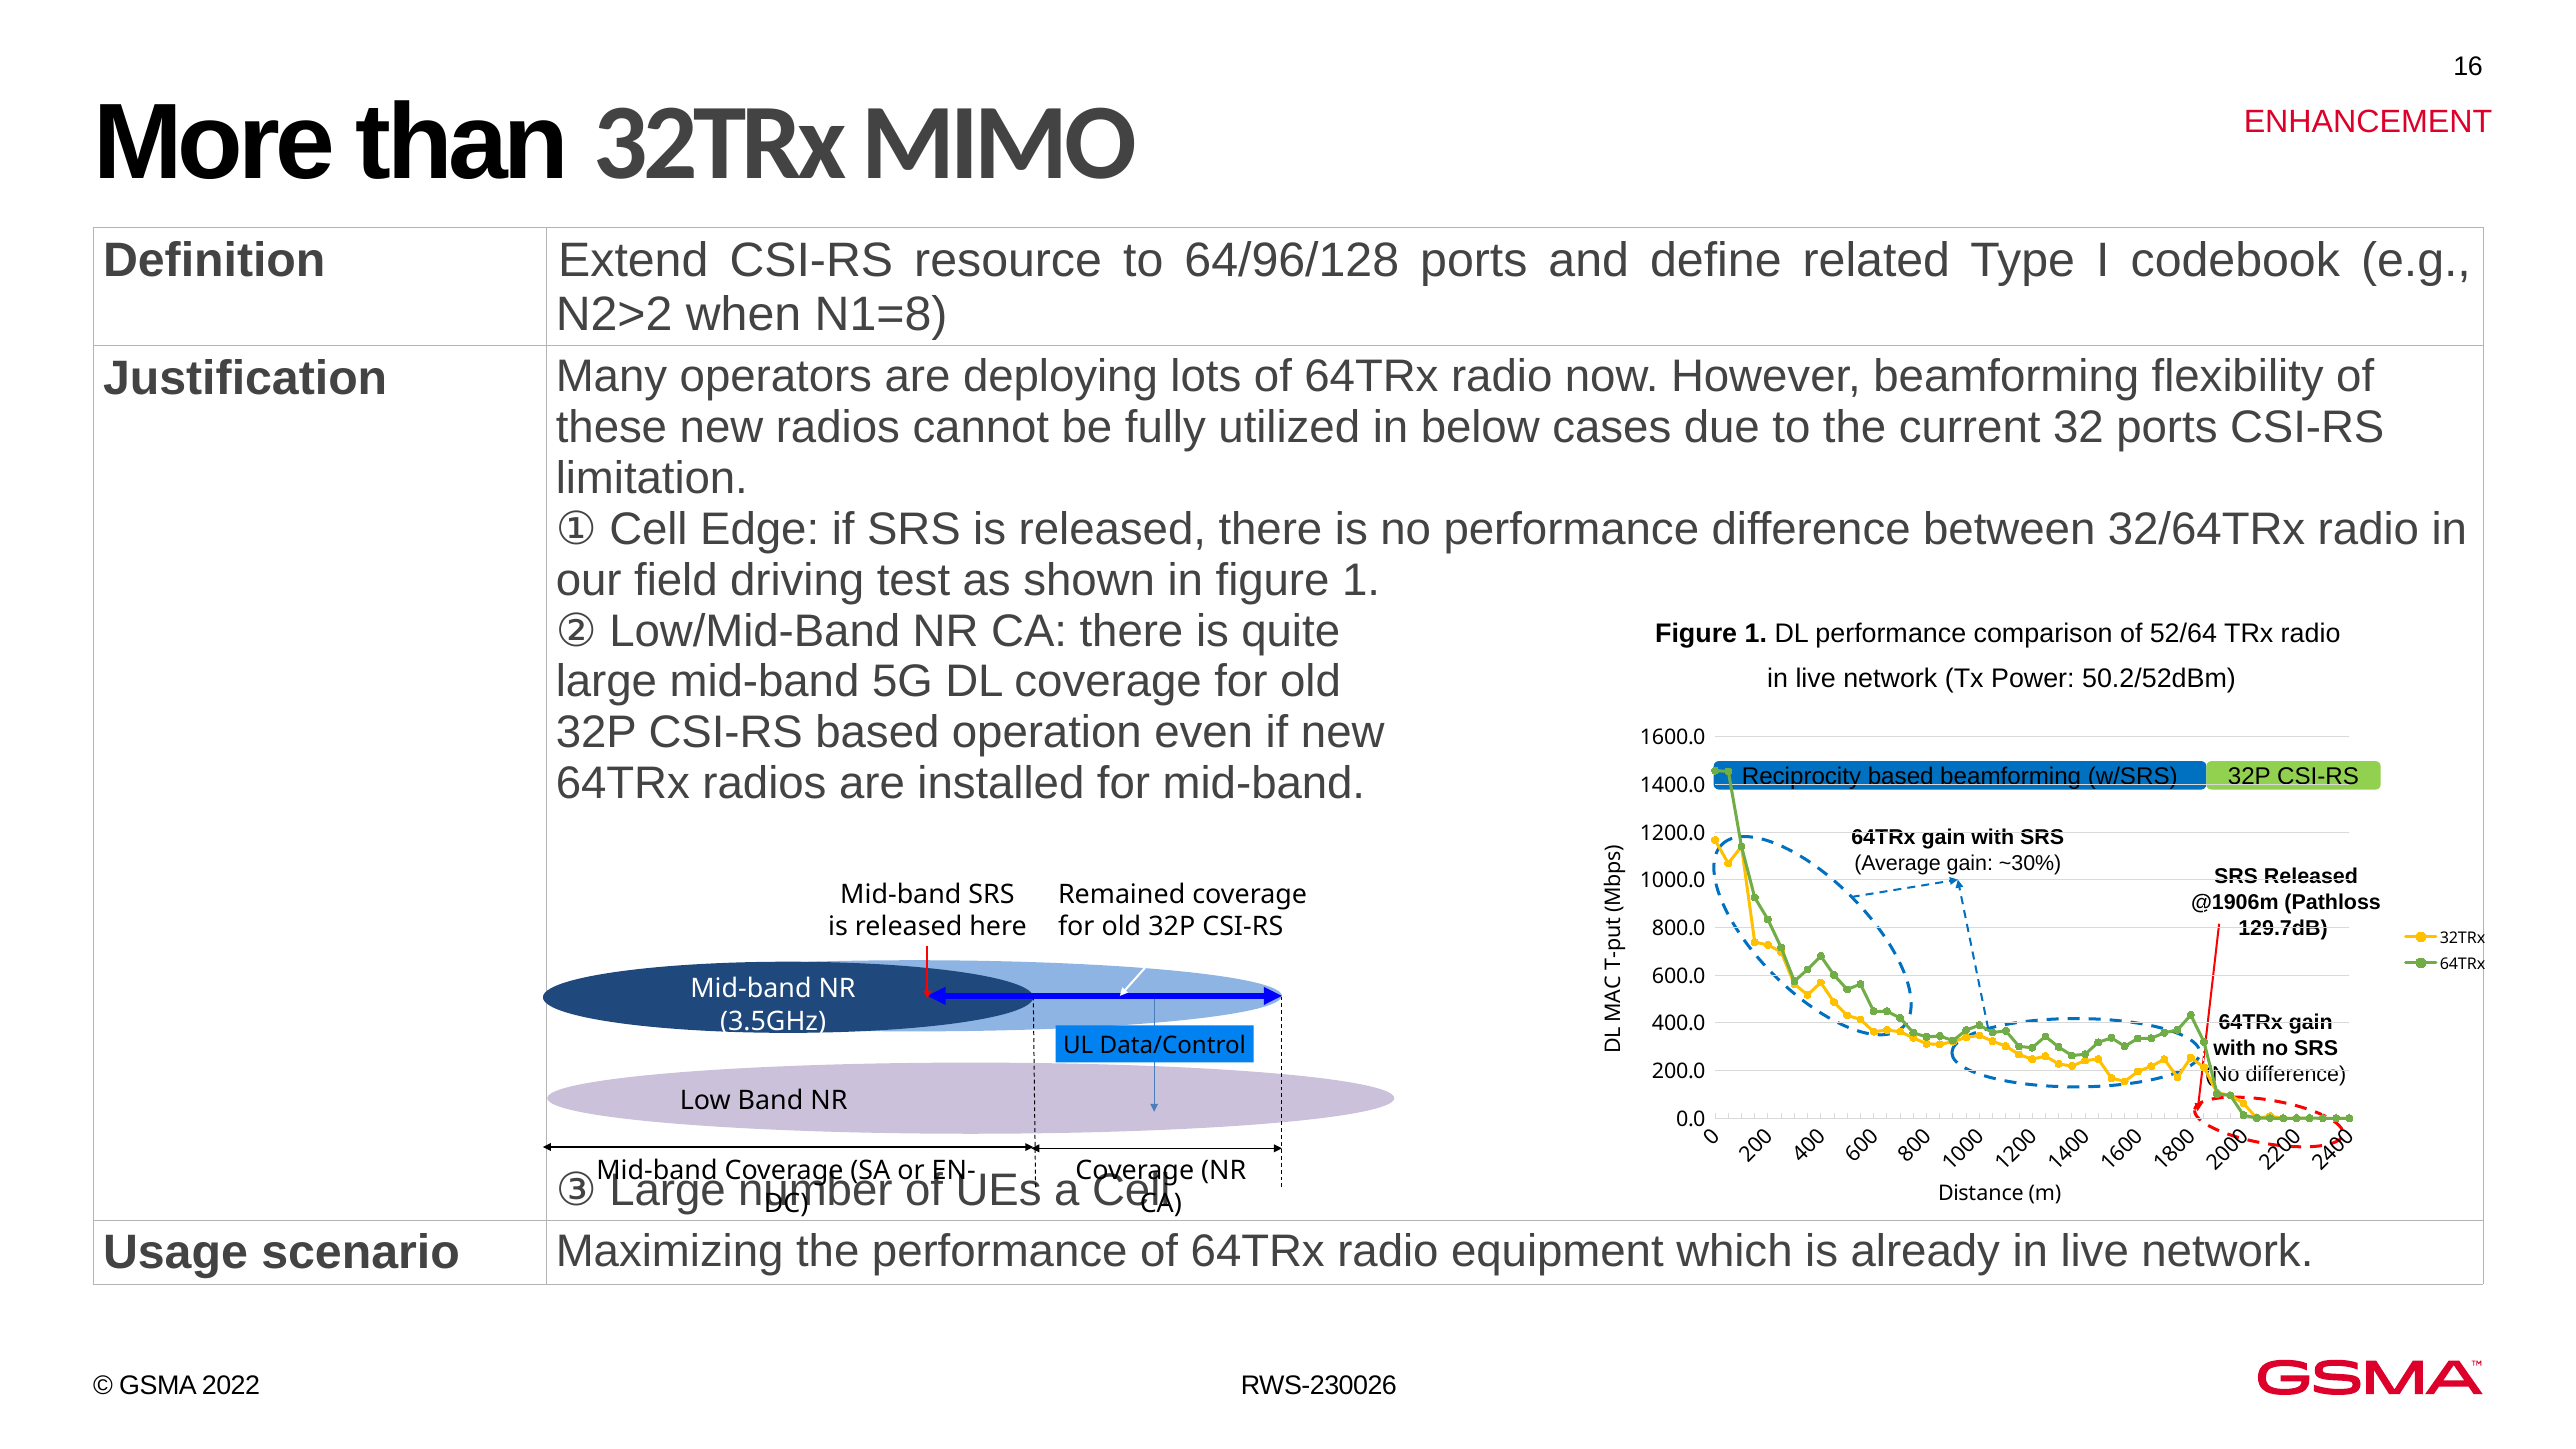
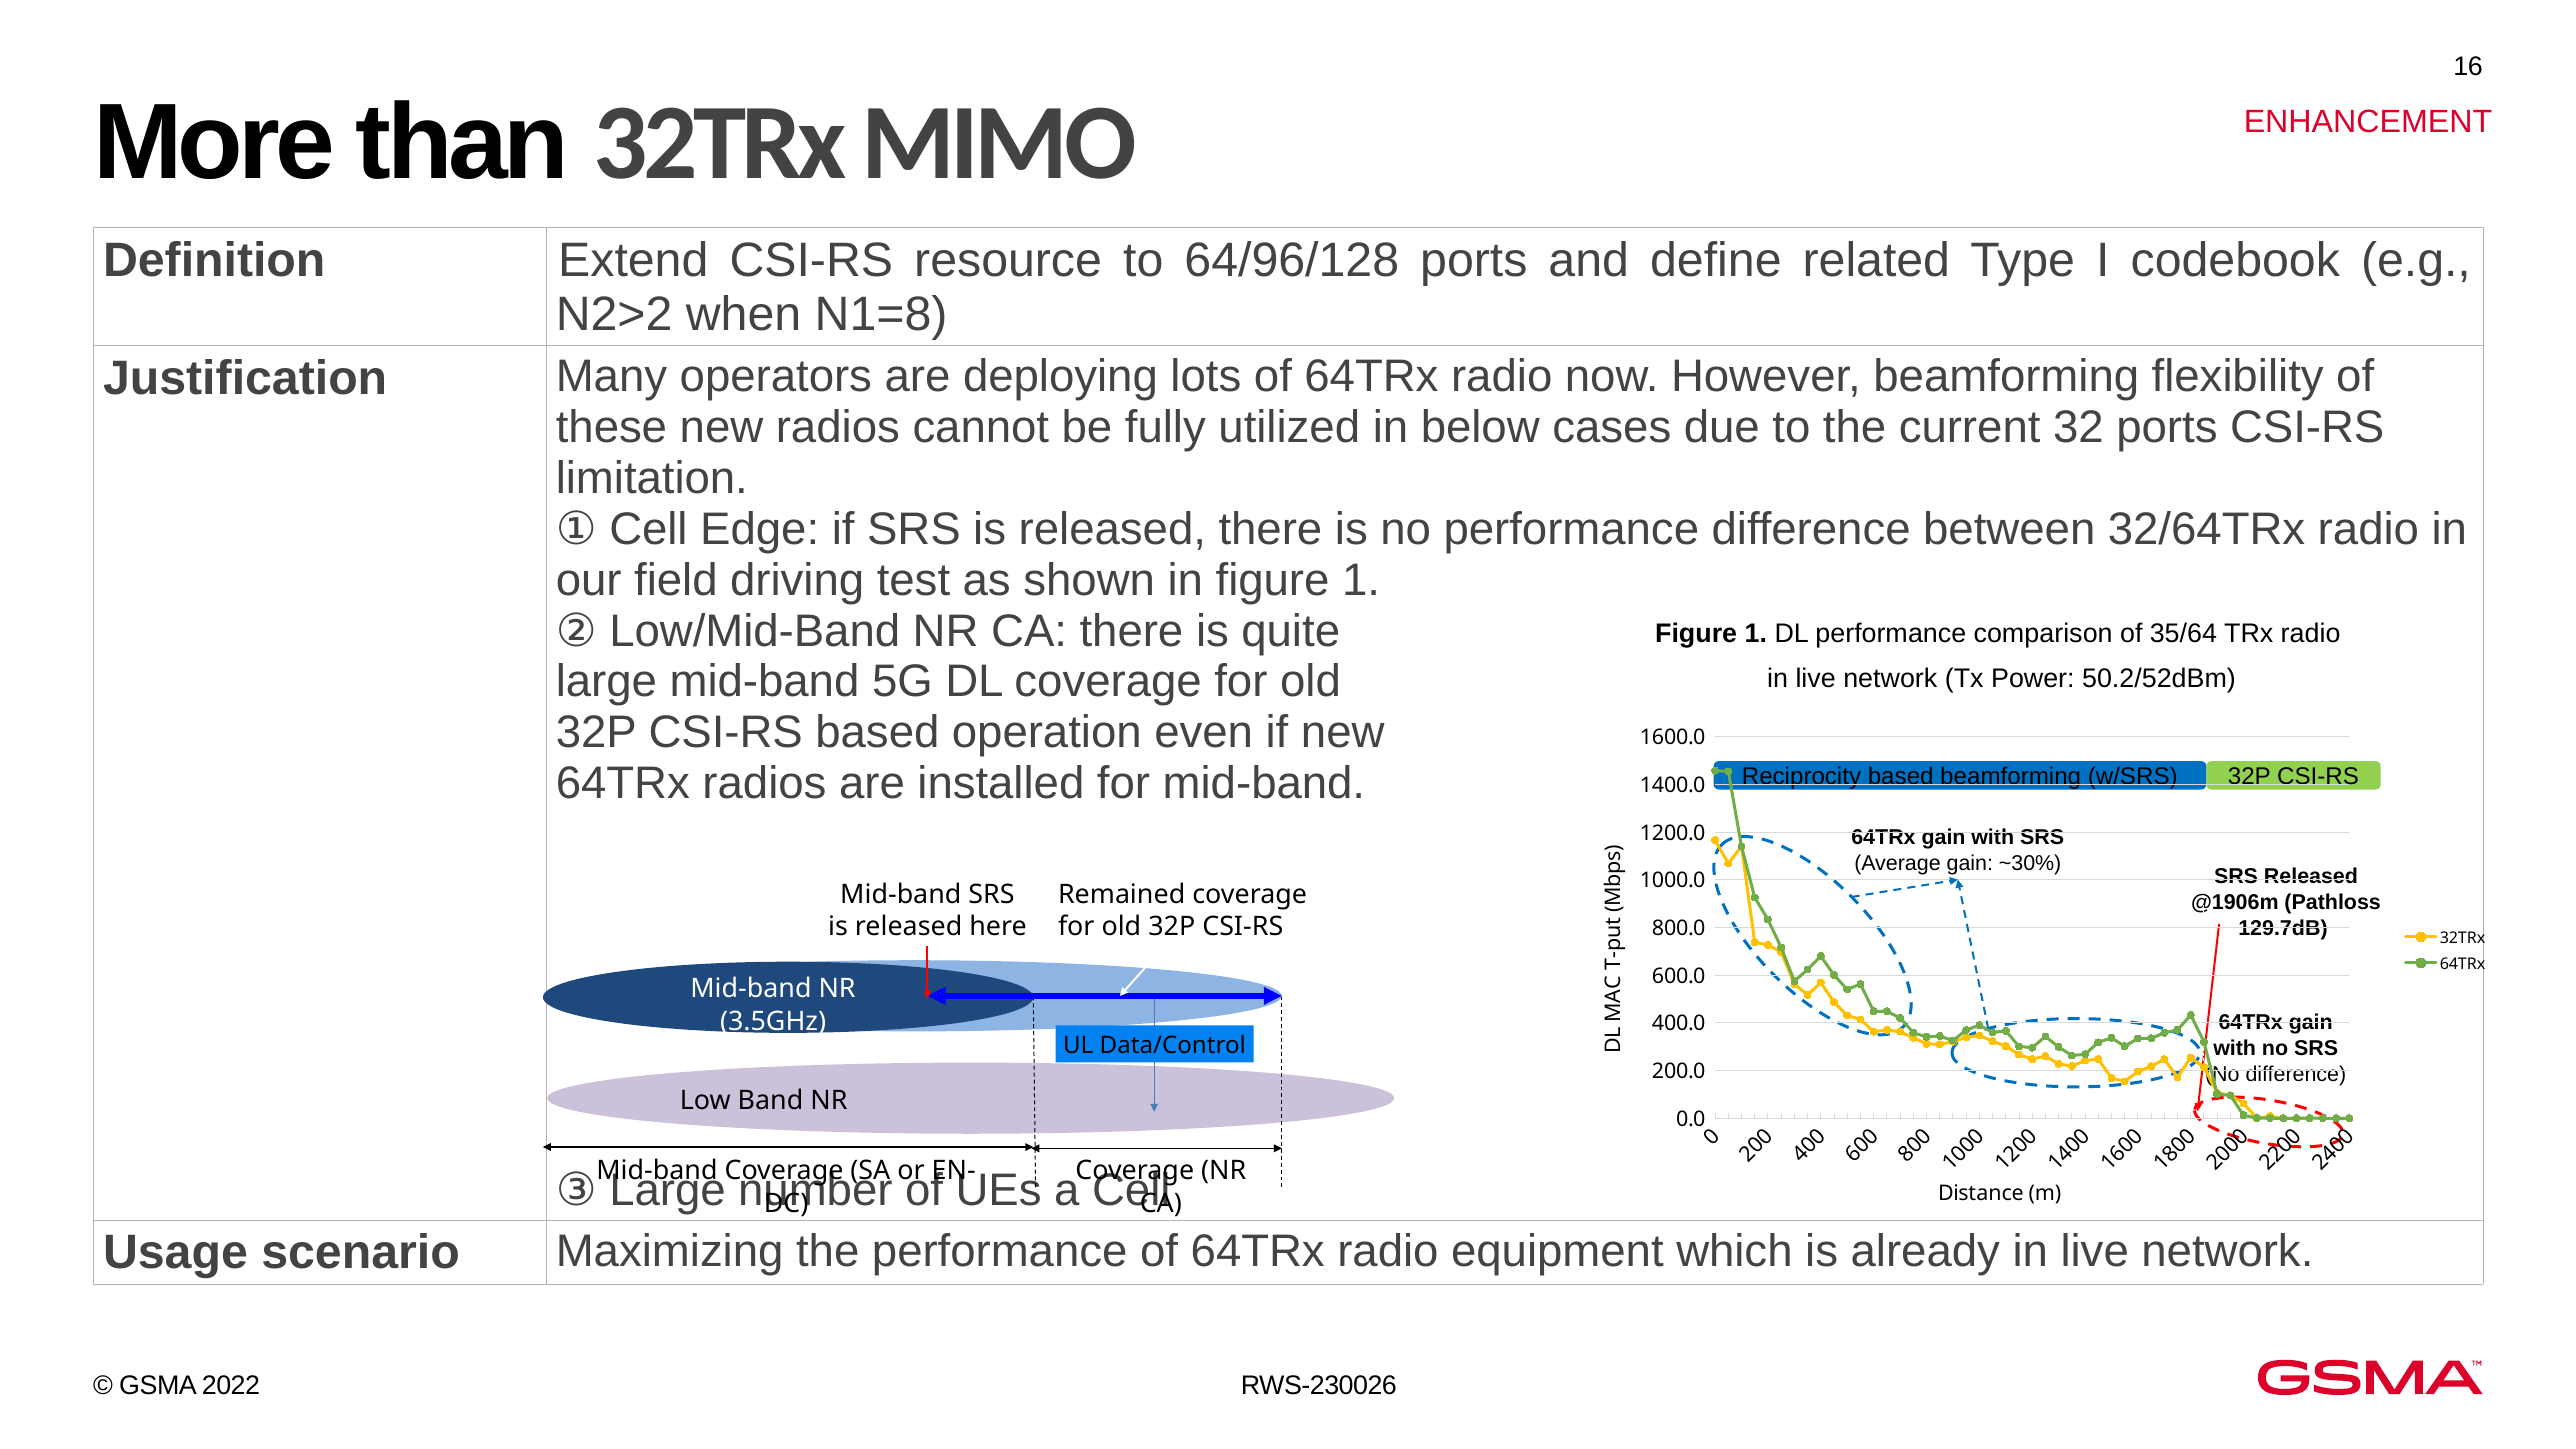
52/64: 52/64 -> 35/64 (2183, 633)
